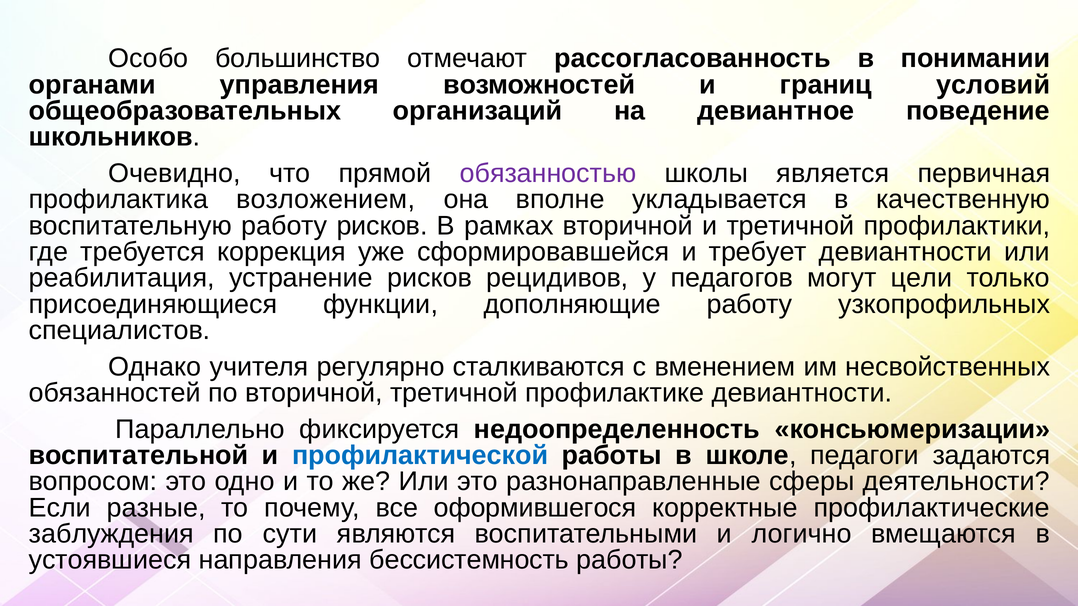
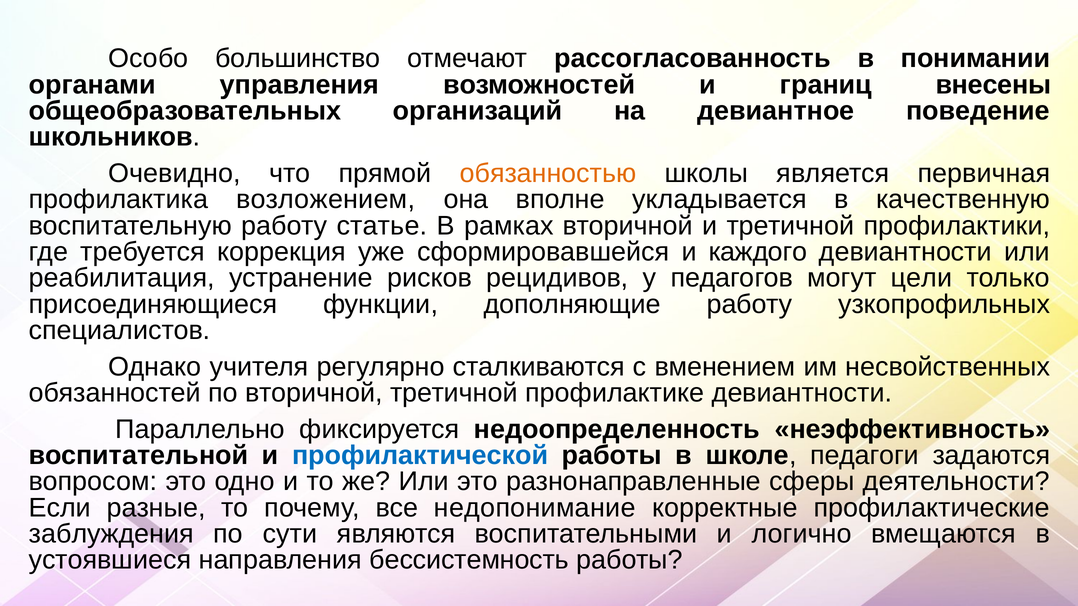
условий: условий -> внесены (993, 85)
обязанностью colour: purple -> orange (548, 173)
работу рисков: рисков -> статье (382, 226)
требует: требует -> каждого (758, 252)
консьюмеризации: консьюмеризации -> неэффективность (912, 429)
оформившегося: оформившегося -> недопонимание (535, 508)
